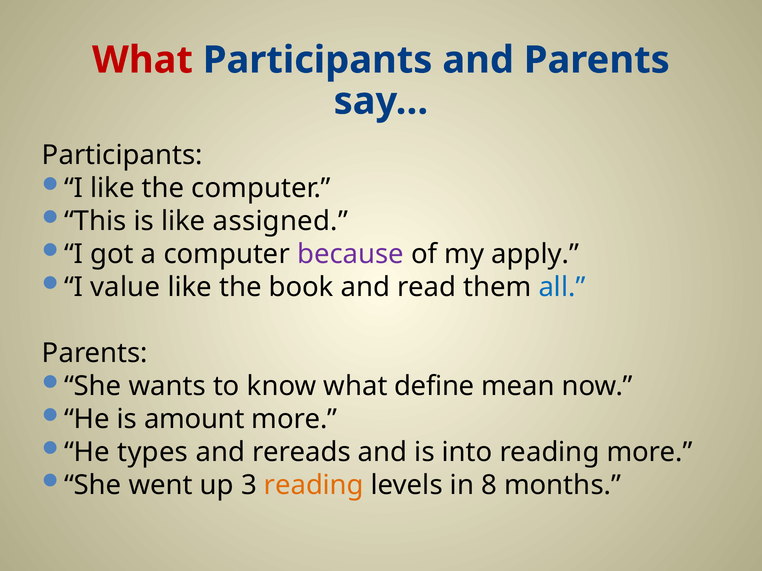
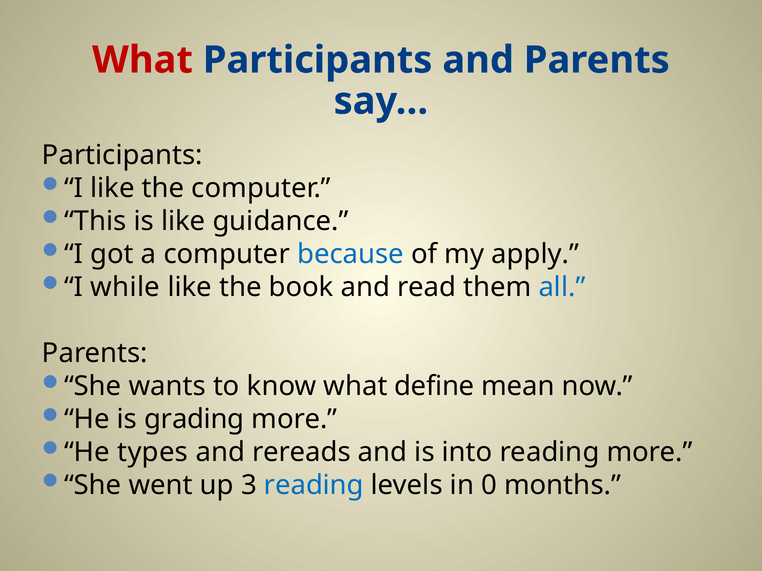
assigned: assigned -> guidance (281, 222)
because colour: purple -> blue (351, 255)
value: value -> while (125, 288)
amount: amount -> grading (194, 420)
reading colour: orange -> blue (314, 486)
8: 8 -> 0 (489, 486)
